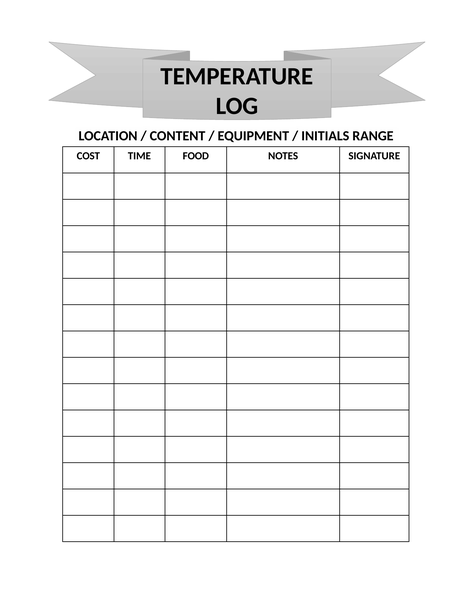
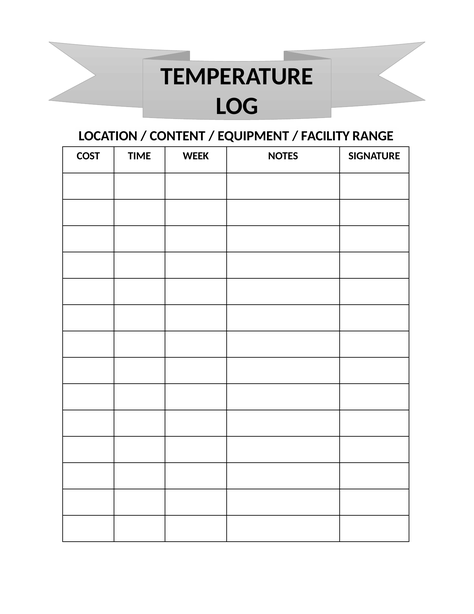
INITIALS: INITIALS -> FACILITY (325, 136)
FOOD: FOOD -> WEEK (196, 156)
